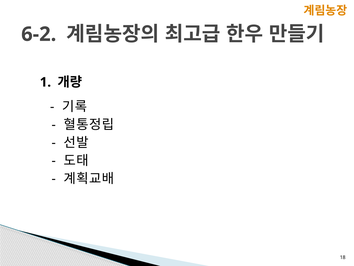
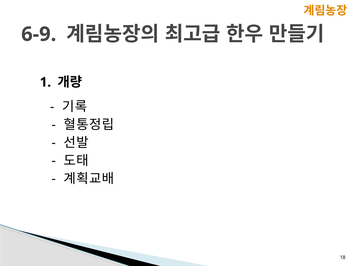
6-2: 6-2 -> 6-9 (39, 34)
